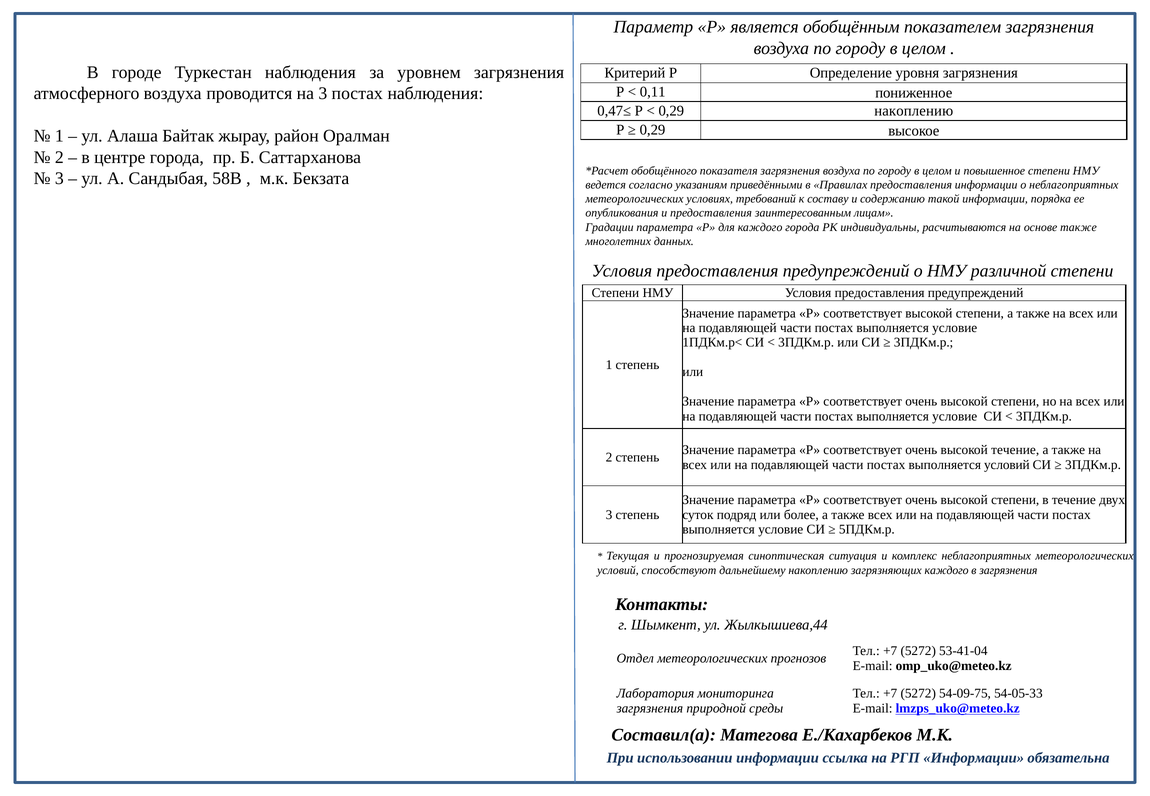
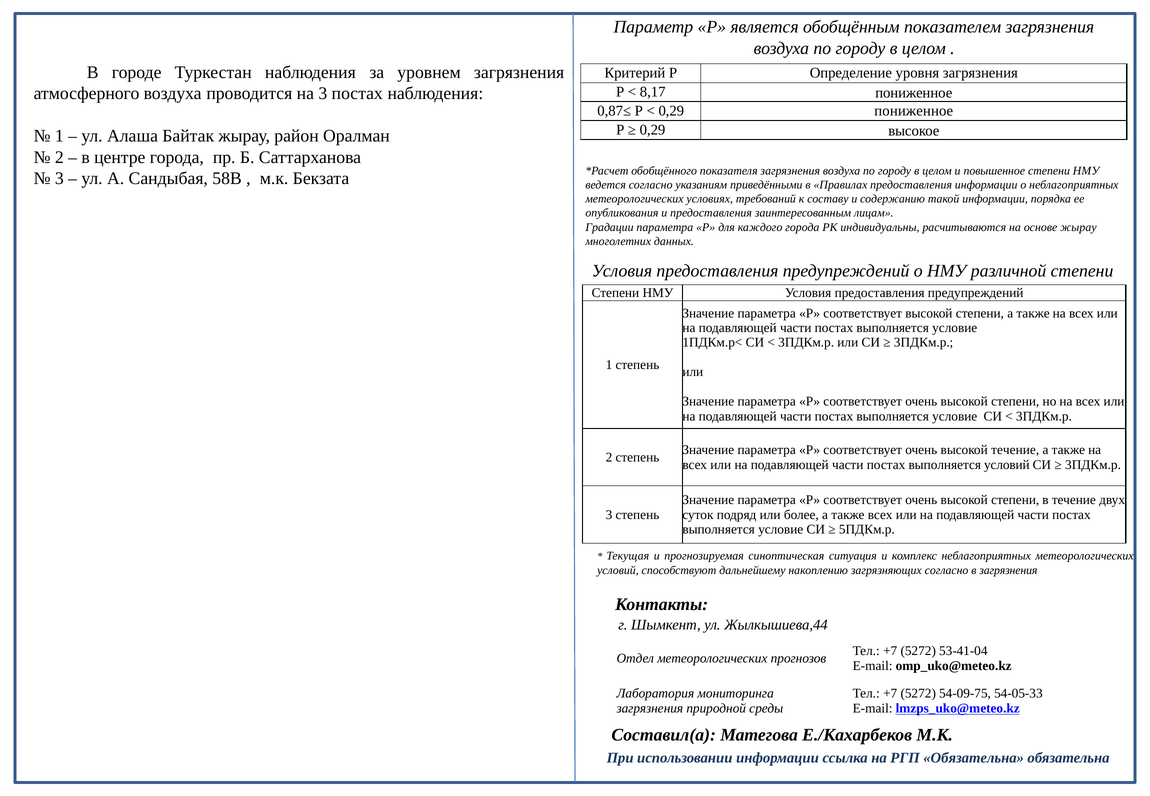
0,11: 0,11 -> 8,17 (653, 92)
0,47≤: 0,47≤ -> 0,87≤ (614, 111)
0,29 накоплению: накоплению -> пониженное (914, 111)
основе также: также -> жырау (1078, 227)
загрязняющих каждого: каждого -> согласно (947, 570)
РГП Информации: Информации -> Обязательна (974, 758)
